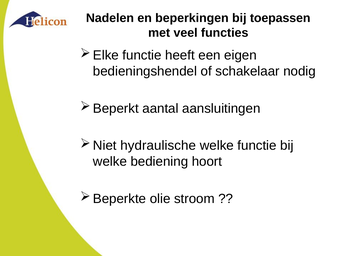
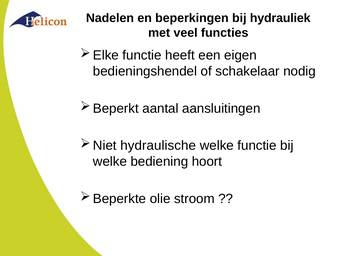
toepassen: toepassen -> hydrauliek (280, 18)
